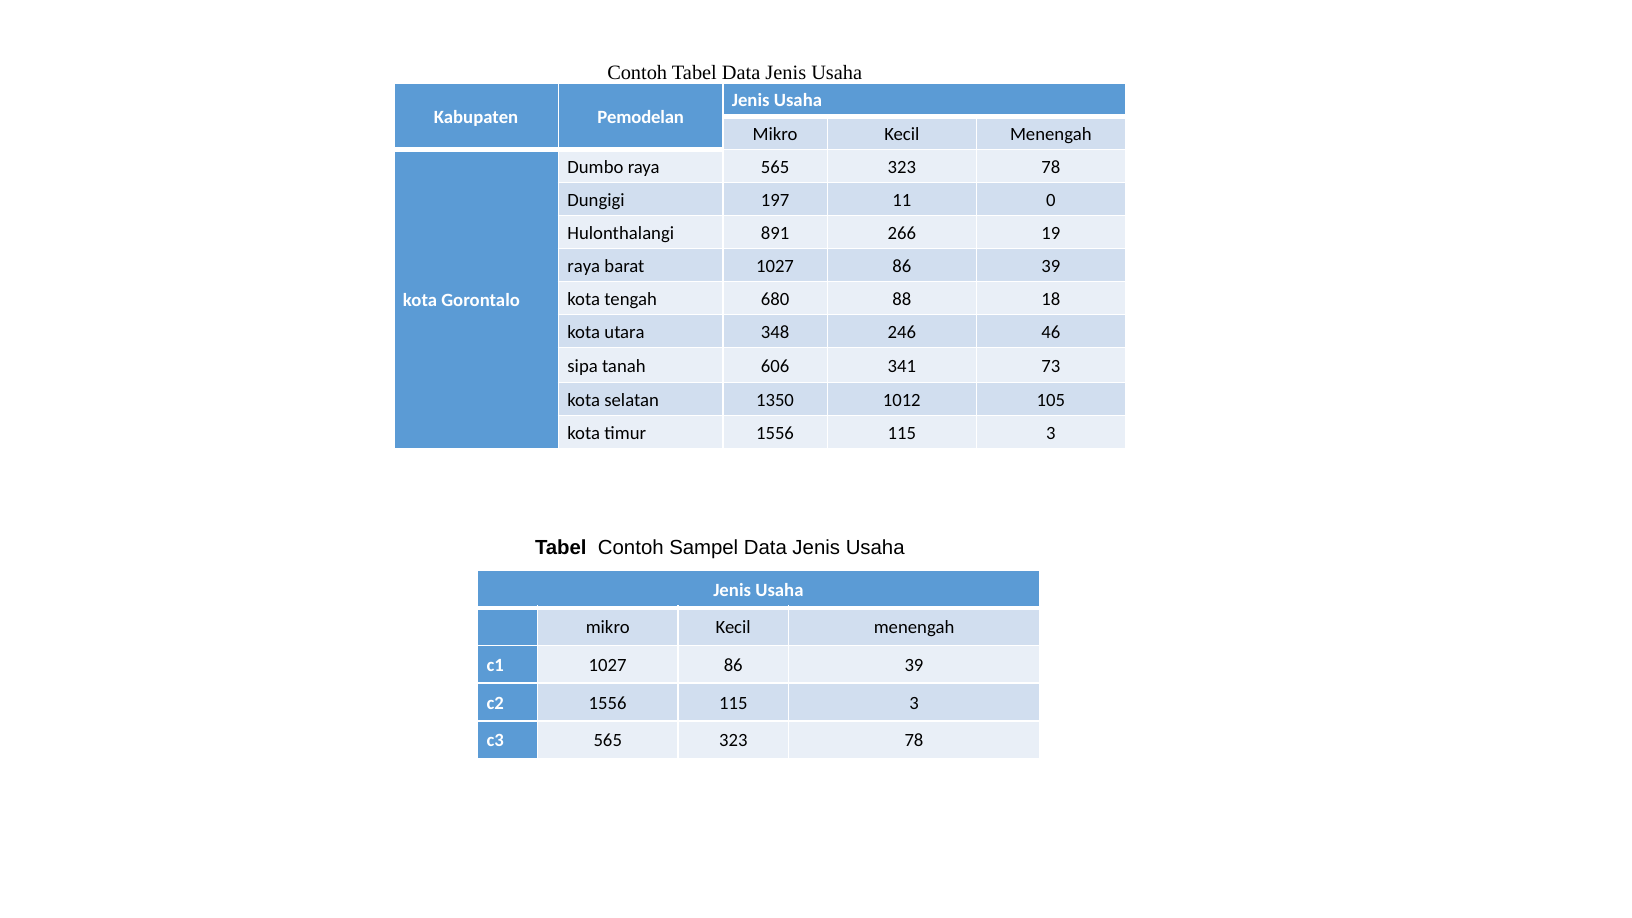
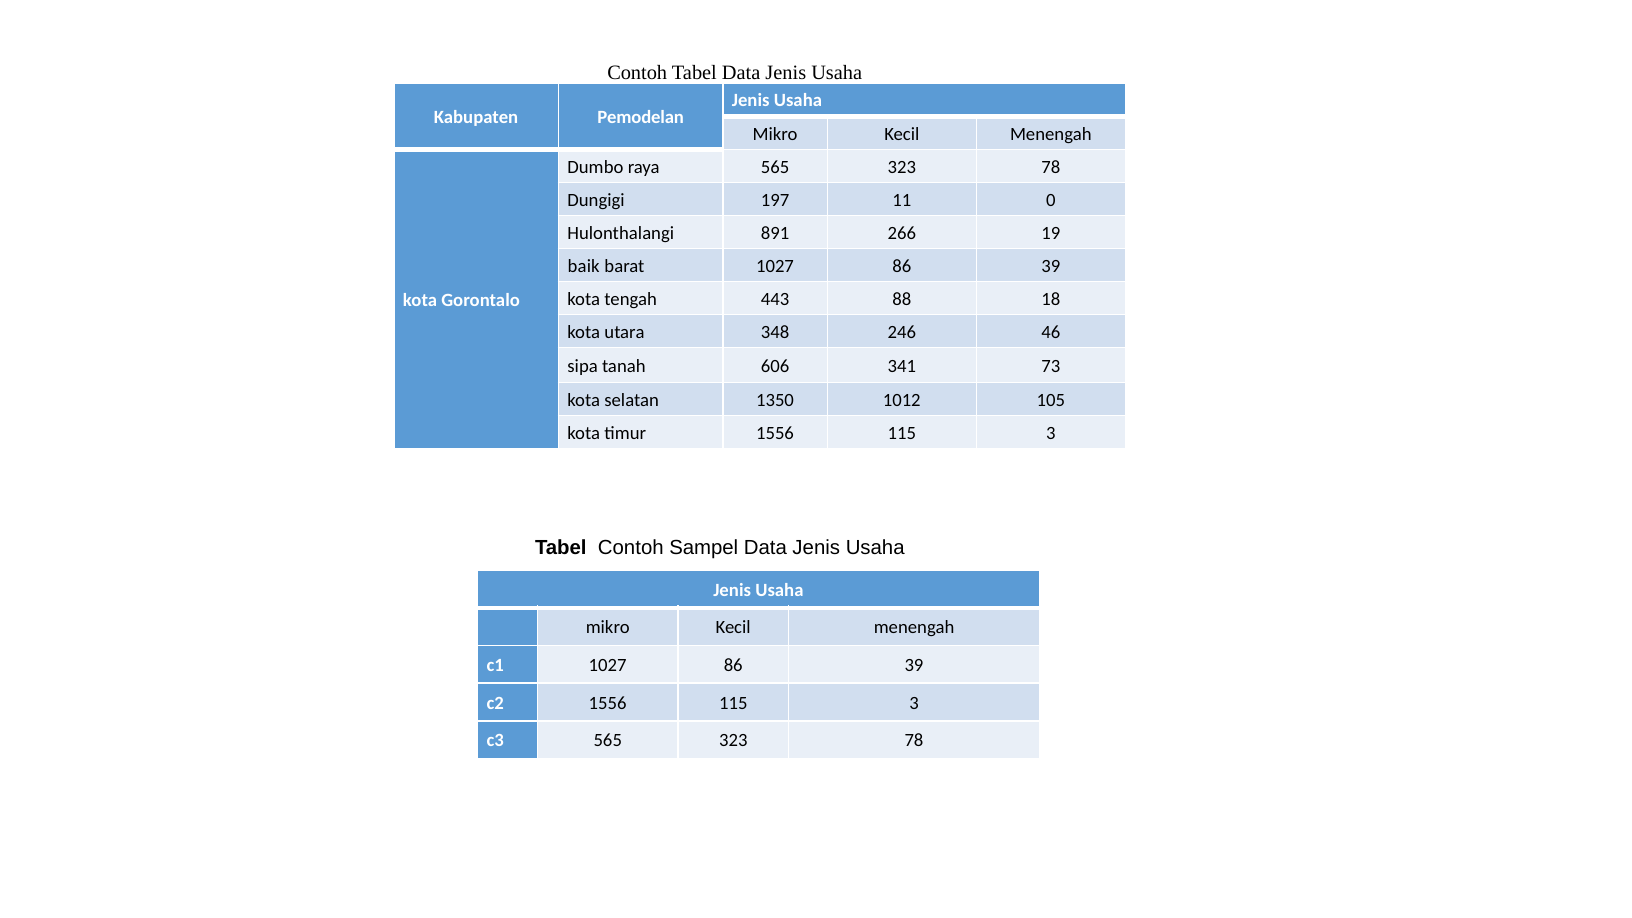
raya: raya -> baik (584, 266)
680: 680 -> 443 (775, 299)
